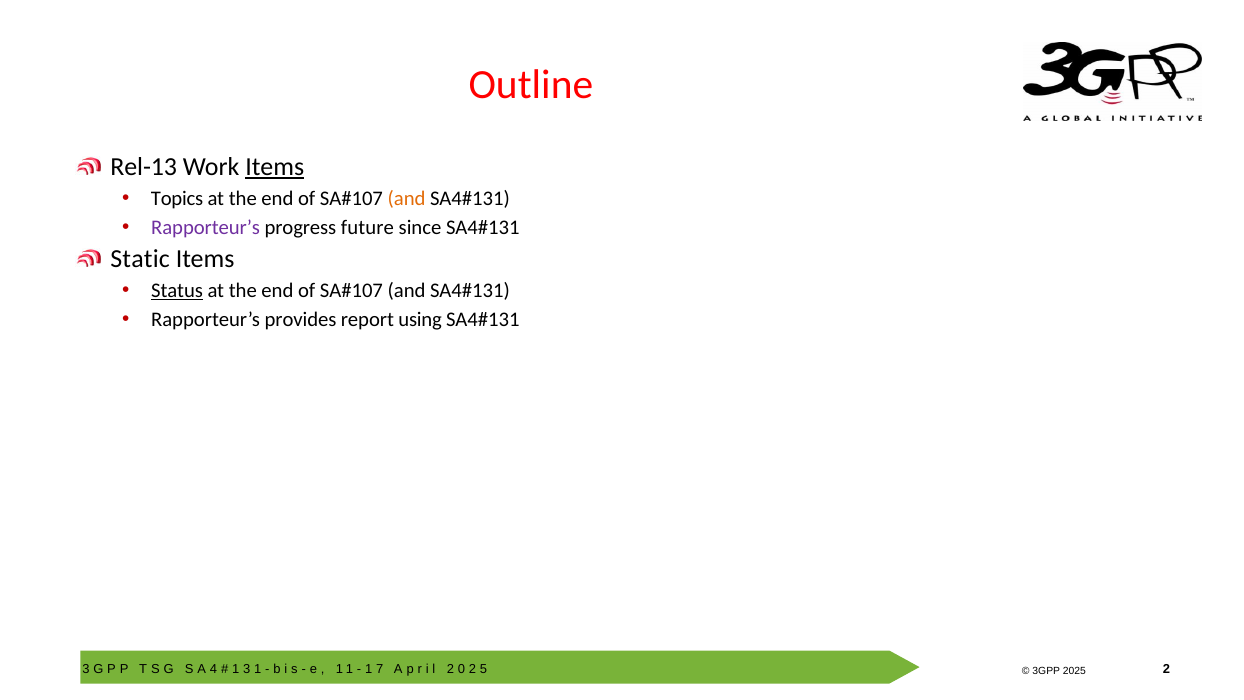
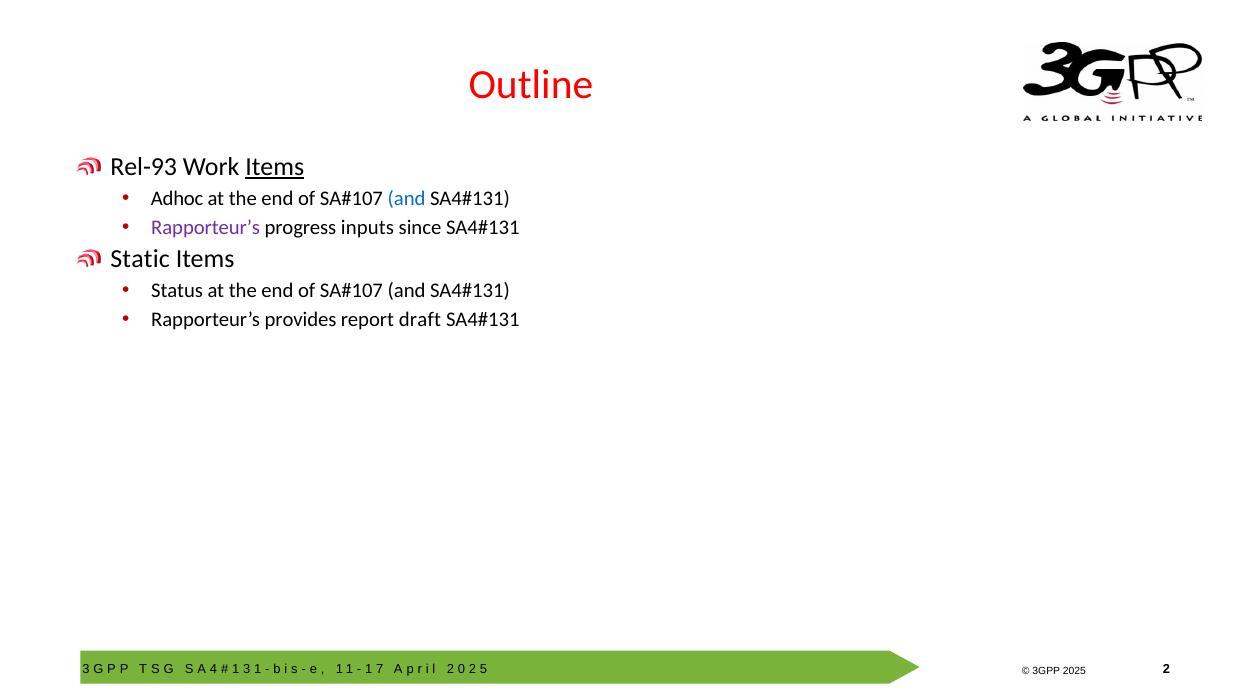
Rel-13: Rel-13 -> Rel-93 (144, 167)
Topics: Topics -> Adhoc (177, 199)
and colour: orange -> blue (407, 199)
future: future -> inputs (367, 227)
Status underline: present -> none (177, 291)
using: using -> draft (420, 319)
